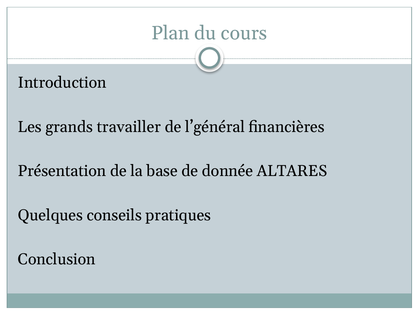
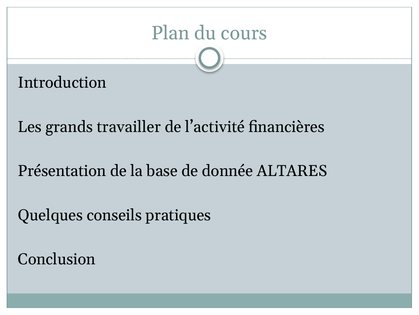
l’général: l’général -> l’activité (215, 127)
